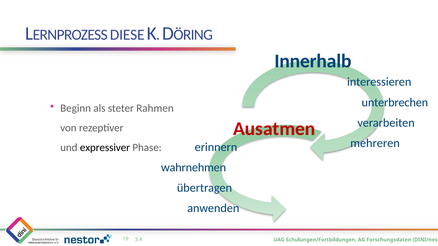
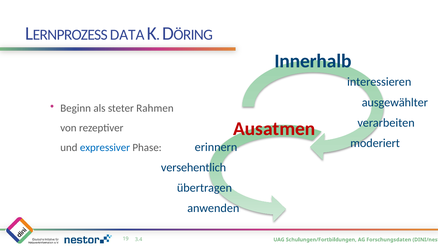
DIESE: DIESE -> DATA (127, 35)
unterbrechen: unterbrechen -> ausgewählter (395, 103)
mehreren: mehreren -> moderiert (375, 143)
expressiver colour: black -> blue (105, 148)
wahrnehmen: wahrnehmen -> versehentlich (194, 168)
